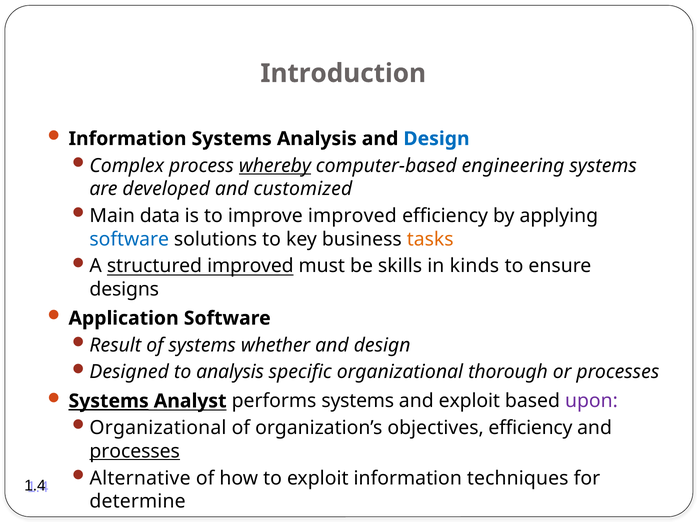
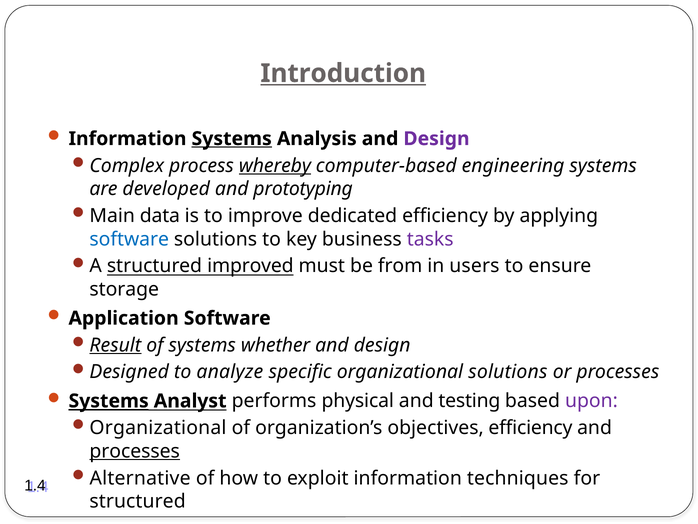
Introduction underline: none -> present (343, 73)
Systems underline: none -> present (232, 139)
Design colour: blue -> purple (436, 139)
customized: customized -> prototyping (303, 189)
improve improved: improved -> dedicated (352, 216)
tasks colour: orange -> purple (430, 239)
skills: skills -> from (400, 266)
kinds: kinds -> users (474, 266)
designs: designs -> storage (124, 289)
Result underline: none -> present (115, 345)
to analysis: analysis -> analyze (230, 372)
organizational thorough: thorough -> solutions (508, 372)
performs systems: systems -> physical (358, 401)
and exploit: exploit -> testing (469, 401)
determine: determine -> structured (138, 501)
